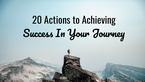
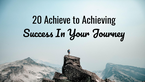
Actions: Actions -> Achieve (57, 20)
